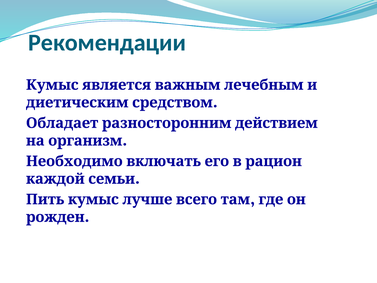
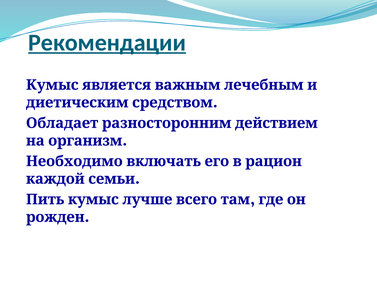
Рекомендации underline: none -> present (107, 43)
